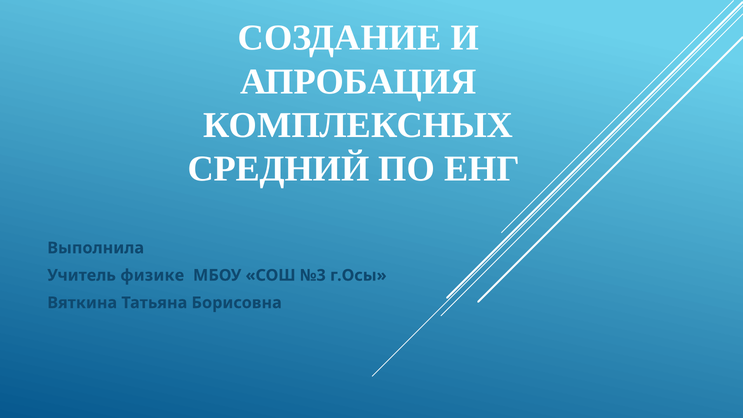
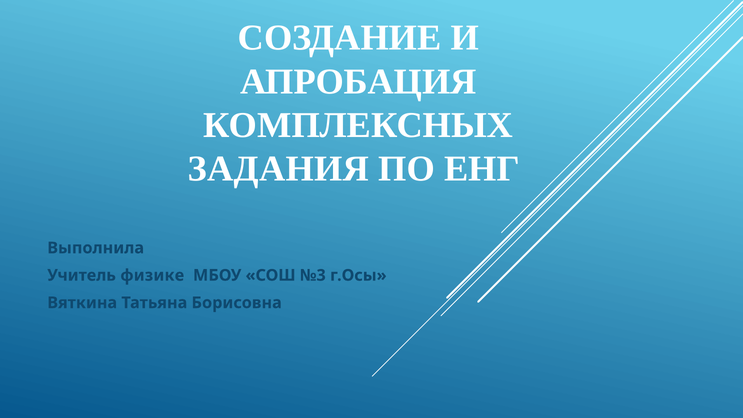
СРЕДНИЙ: СРЕДНИЙ -> ЗАДАНИЯ (278, 169)
